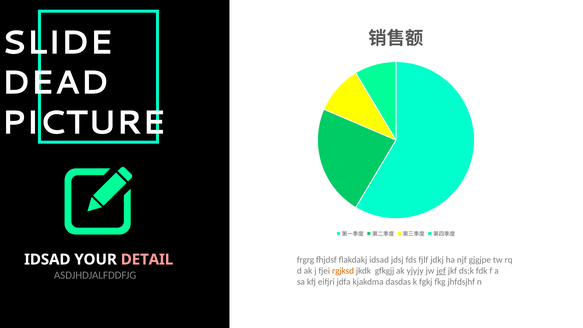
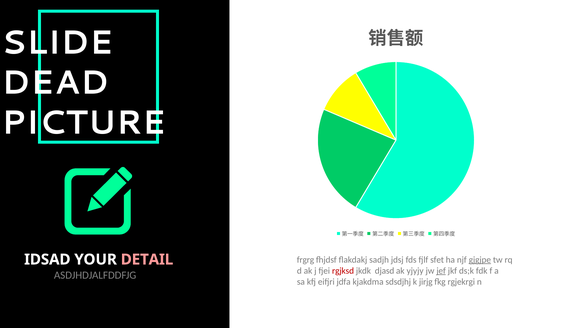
flakdakj idsad: idsad -> sadjh (379, 260)
jdkj: jdkj -> sfet (437, 260)
gjgjpe underline: none -> present (480, 260)
rgjksd colour: orange -> red (343, 271)
gfkgjj: gfkgjj -> djasd (385, 271)
dasdas: dasdas -> sdsdjhj (398, 282)
fgkj: fgkj -> jirjg (426, 282)
jhfdsjhf: jhfdsjhf -> rgjekrgi (461, 282)
